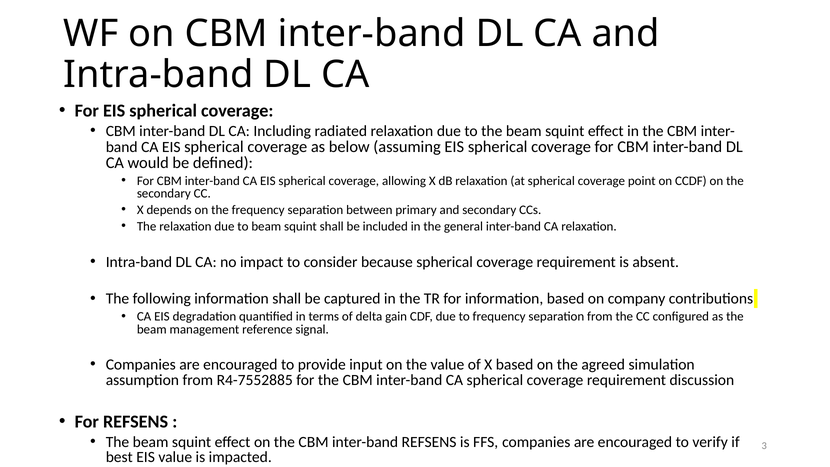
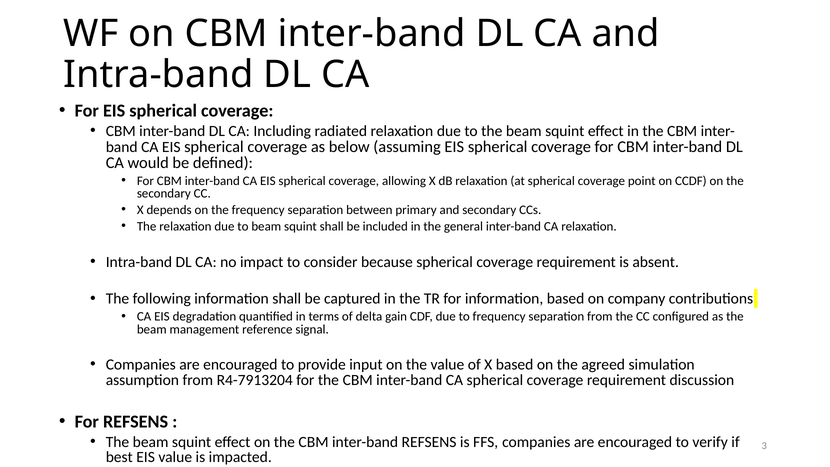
R4-7552885: R4-7552885 -> R4-7913204 (255, 380)
